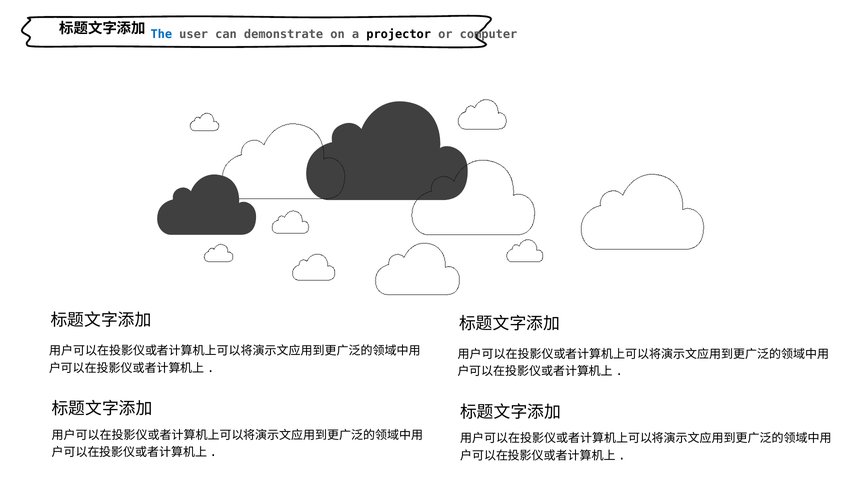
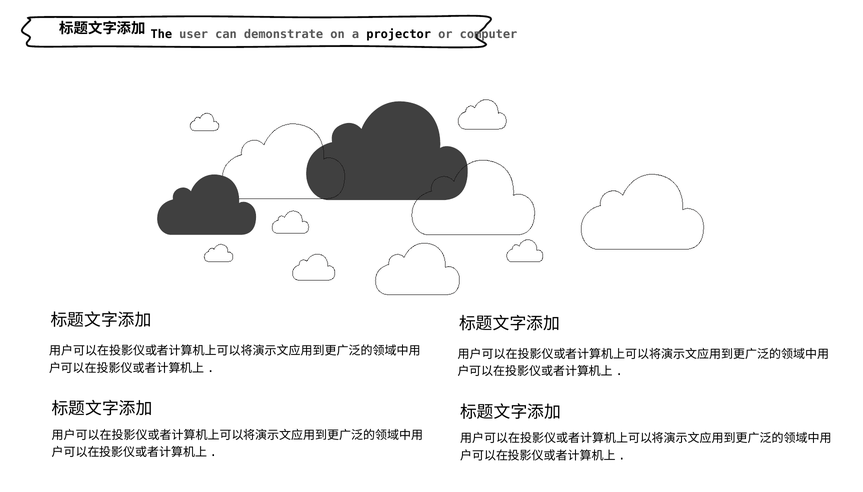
The colour: blue -> black (161, 34)
